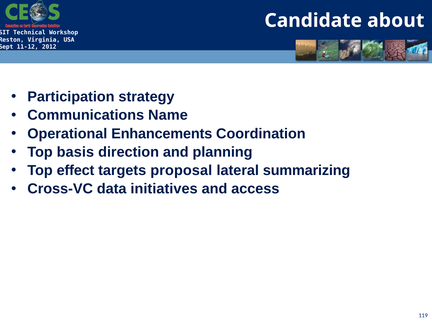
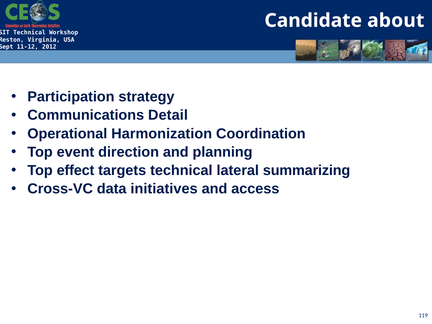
Name: Name -> Detail (168, 115)
Enhancements: Enhancements -> Harmonization (162, 134)
basis: basis -> event (75, 152)
targets proposal: proposal -> technical (181, 170)
